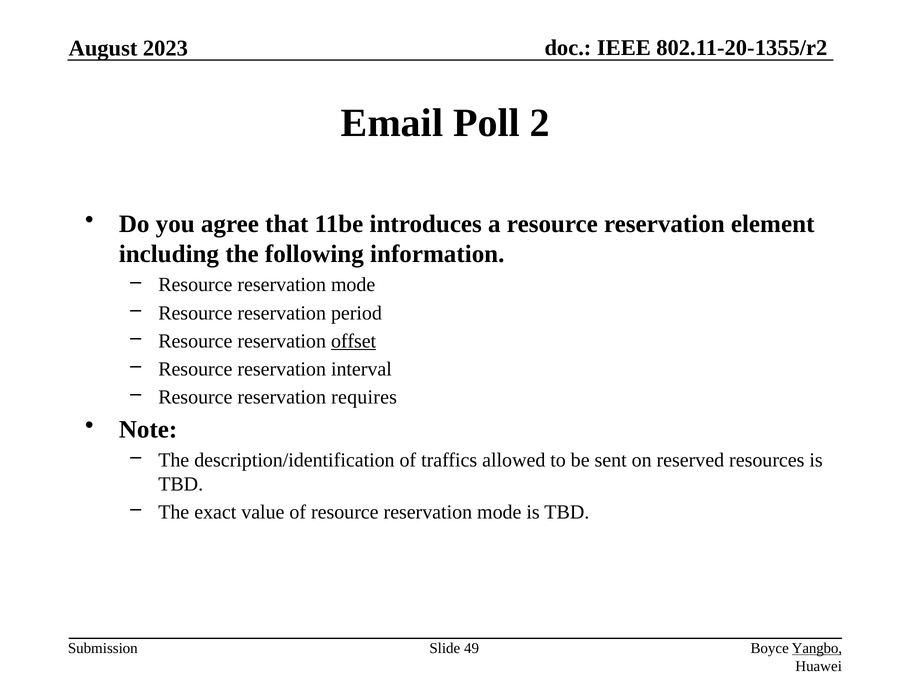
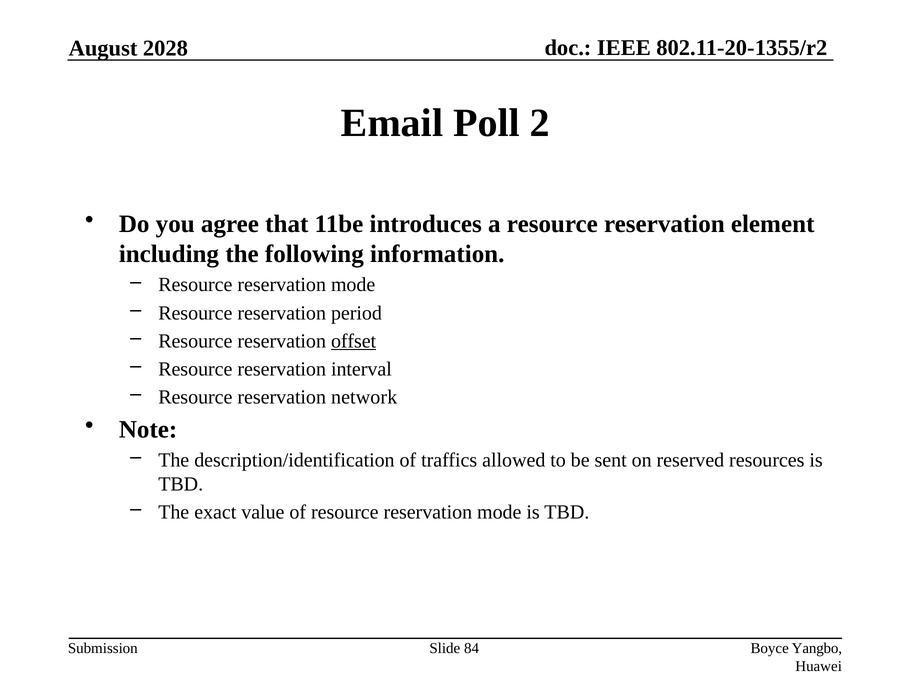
2023: 2023 -> 2028 (165, 48)
requires: requires -> network (364, 397)
49: 49 -> 84 (472, 648)
Yangbo underline: present -> none (817, 648)
